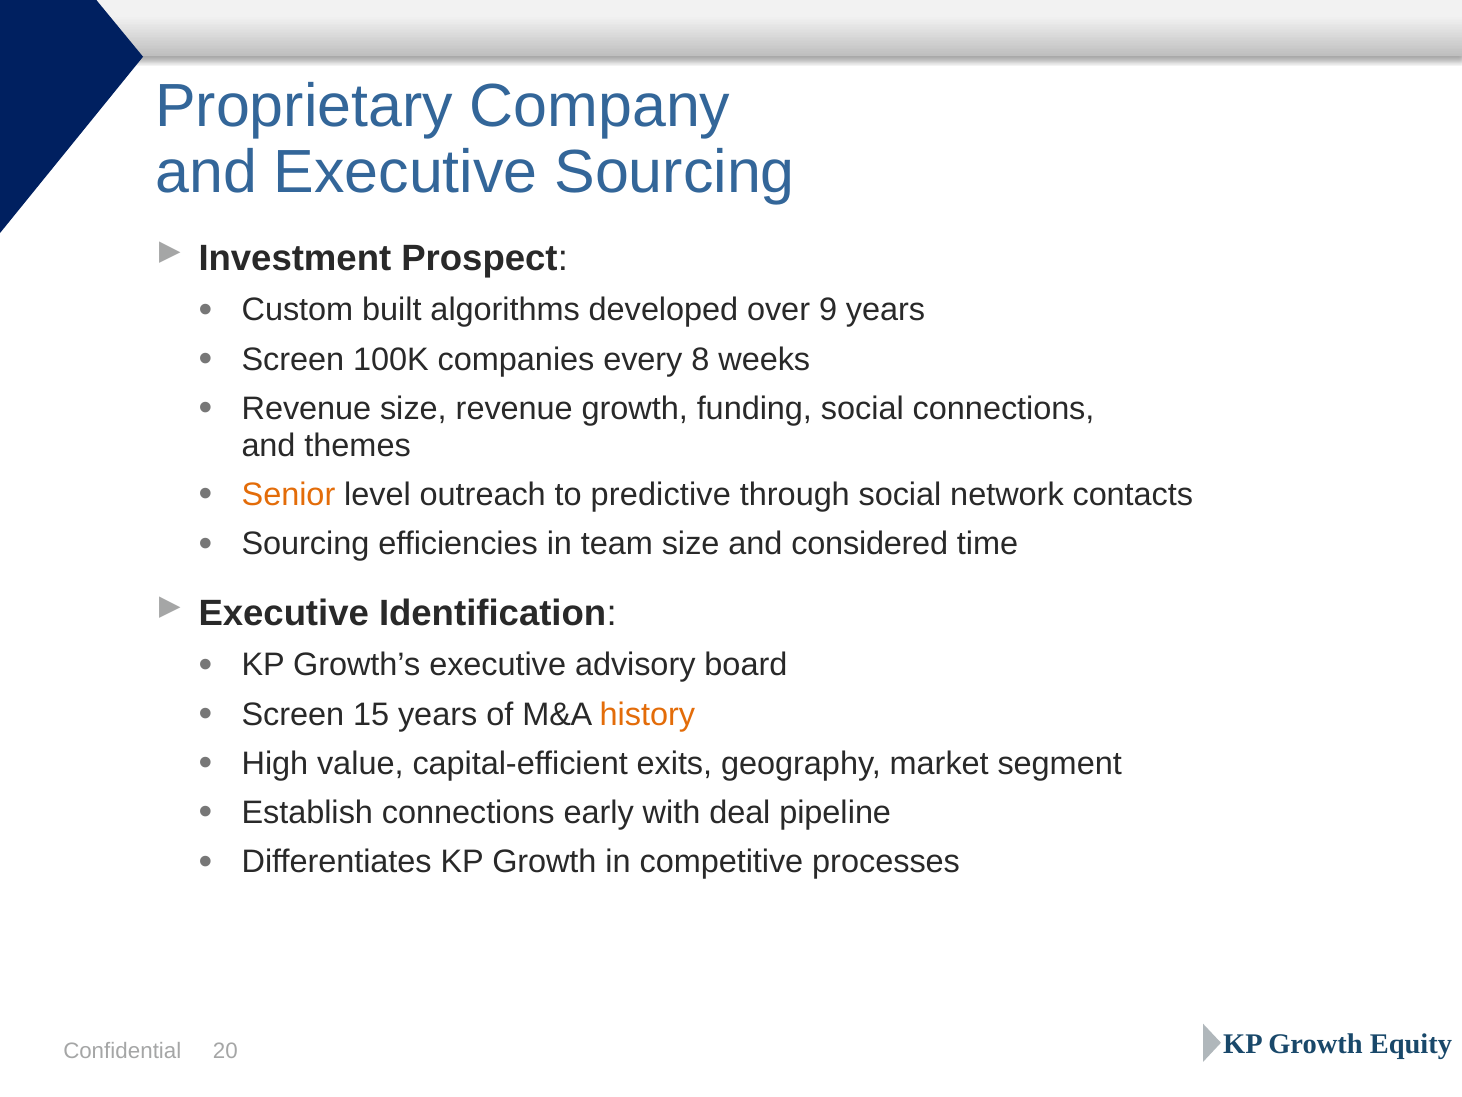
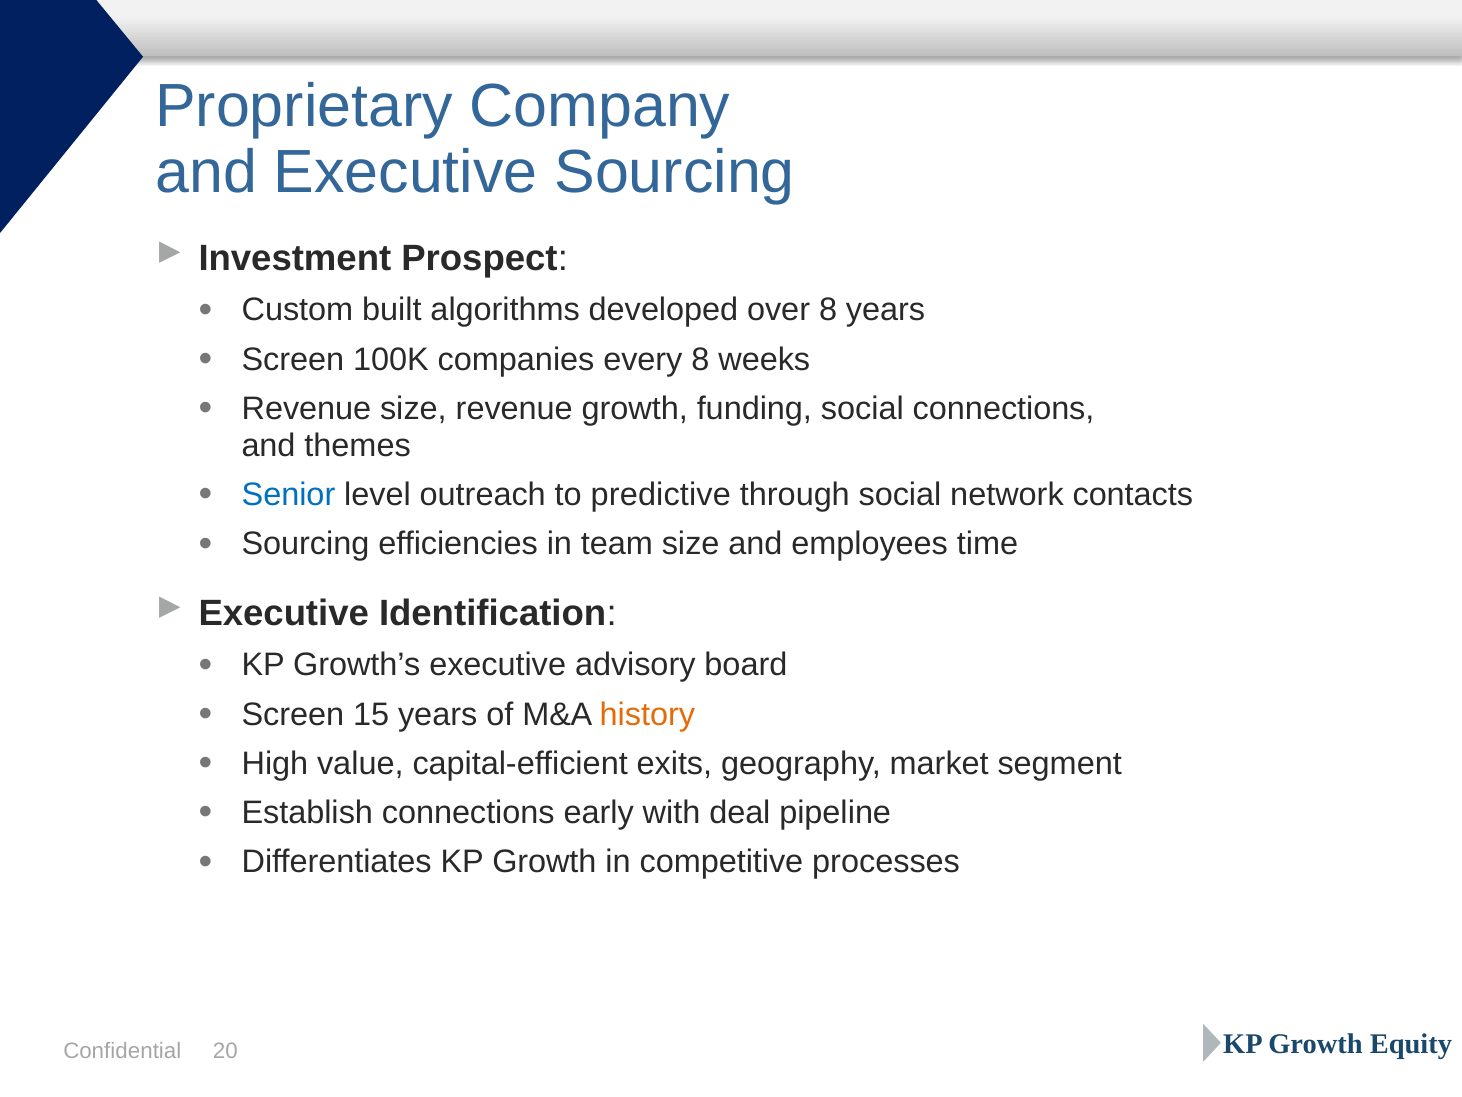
over 9: 9 -> 8 (828, 310)
Senior colour: orange -> blue (289, 495)
considered: considered -> employees (870, 544)
